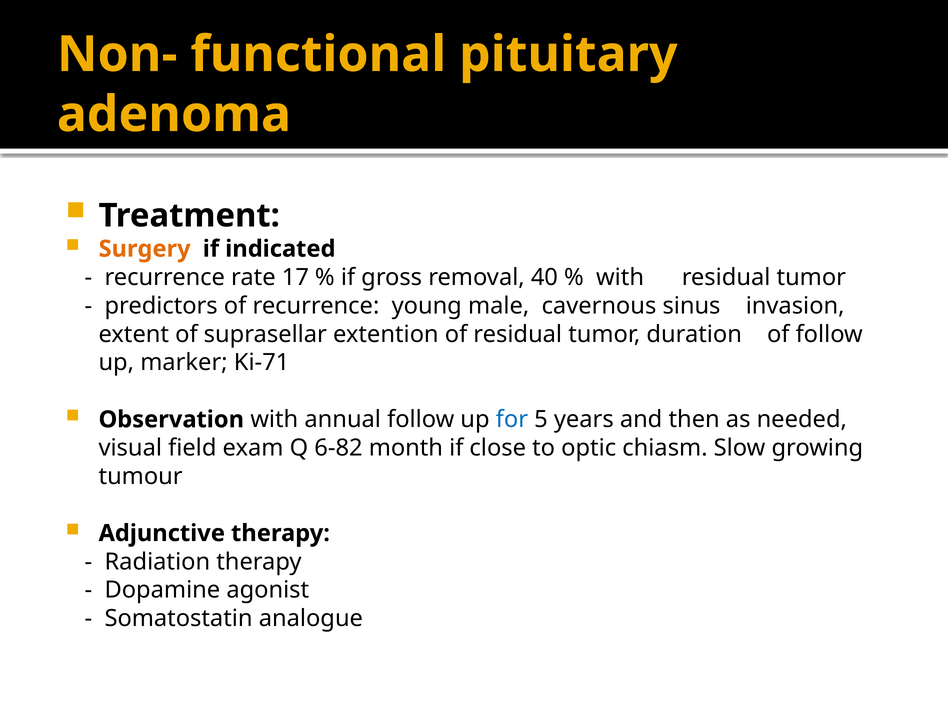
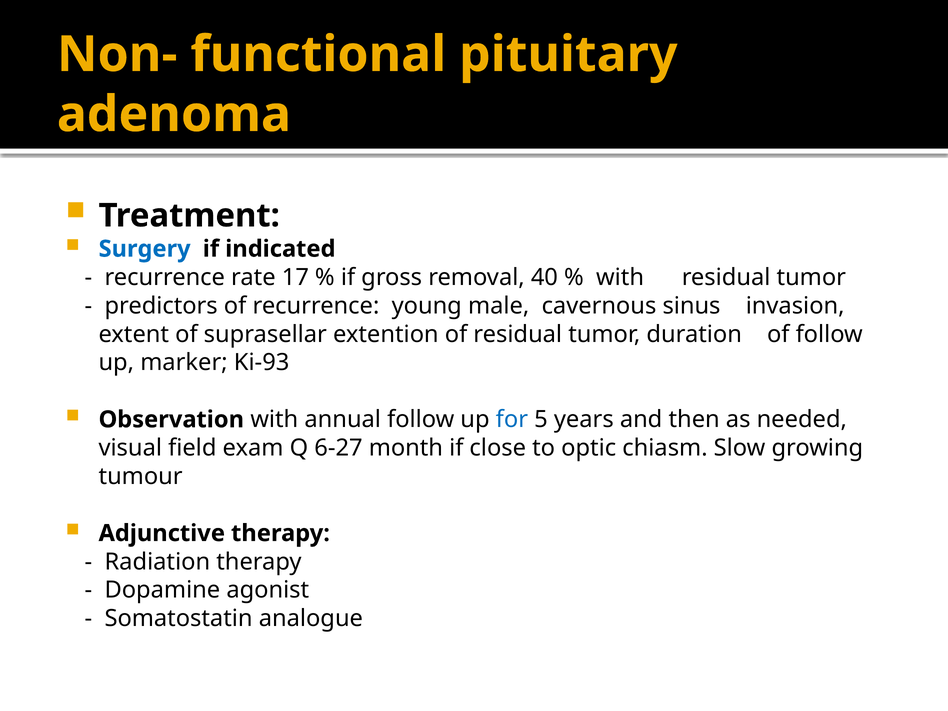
Surgery colour: orange -> blue (145, 249)
Ki-71: Ki-71 -> Ki-93 (262, 363)
6-82: 6-82 -> 6-27 (338, 448)
